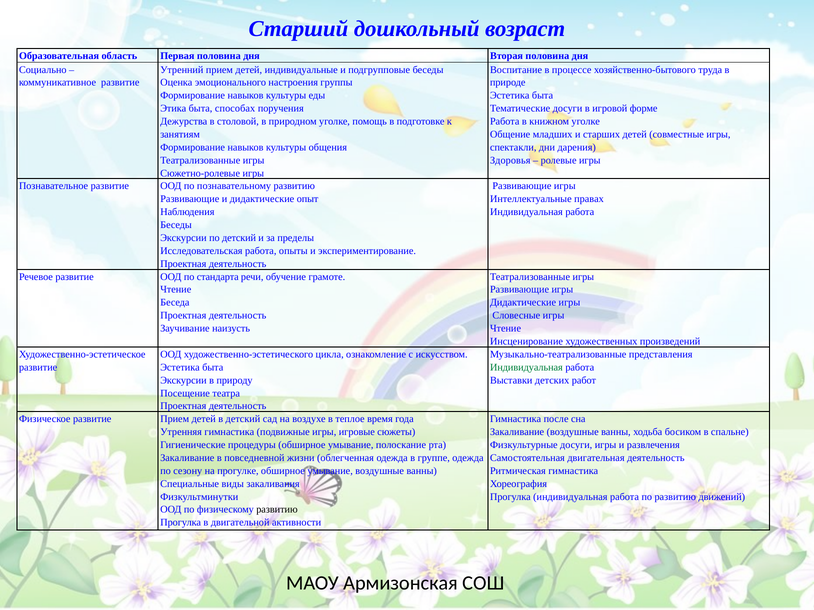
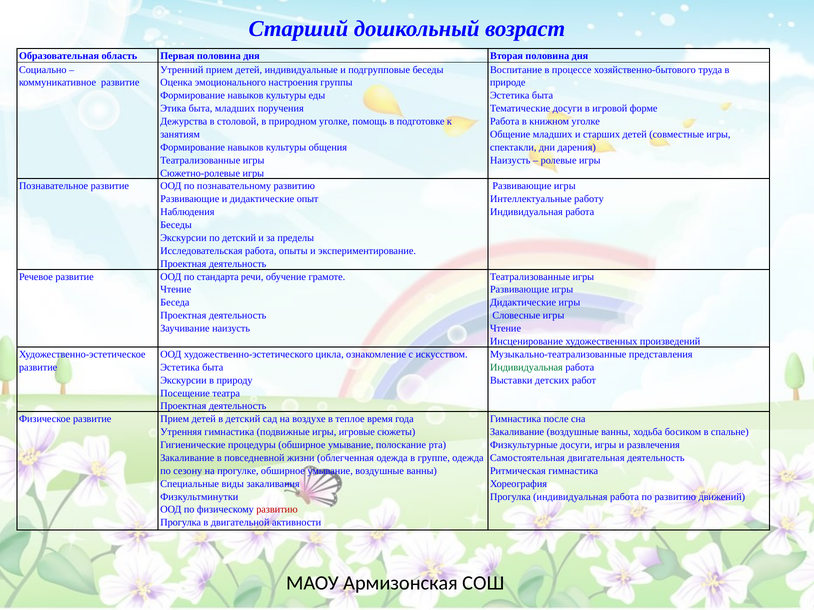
быта способах: способах -> младших (235, 109)
Здоровья: Здоровья -> Наизусть (510, 160)
правах: правах -> работу (589, 199)
развитию colour: black -> red (277, 510)
